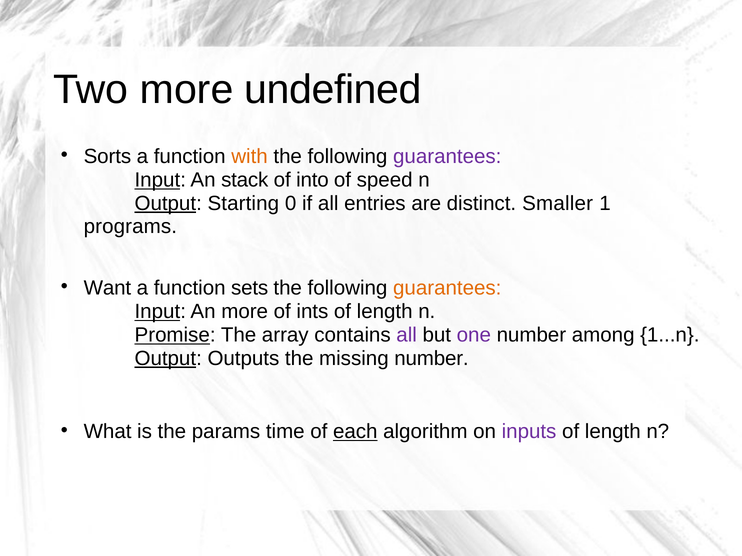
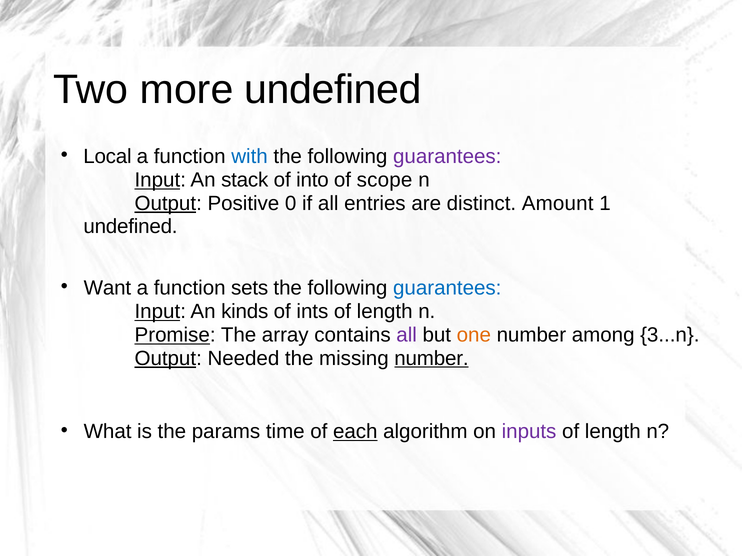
Sorts: Sorts -> Local (107, 157)
with colour: orange -> blue (250, 157)
speed: speed -> scope (385, 180)
Starting: Starting -> Positive (243, 203)
Smaller: Smaller -> Amount (558, 203)
programs: programs -> undefined (130, 227)
guarantees colour: orange -> blue (447, 288)
An more: more -> kinds (245, 312)
one colour: purple -> orange (474, 335)
1...n: 1...n -> 3...n (670, 335)
Outputs: Outputs -> Needed (243, 359)
number underline: none -> present (431, 359)
